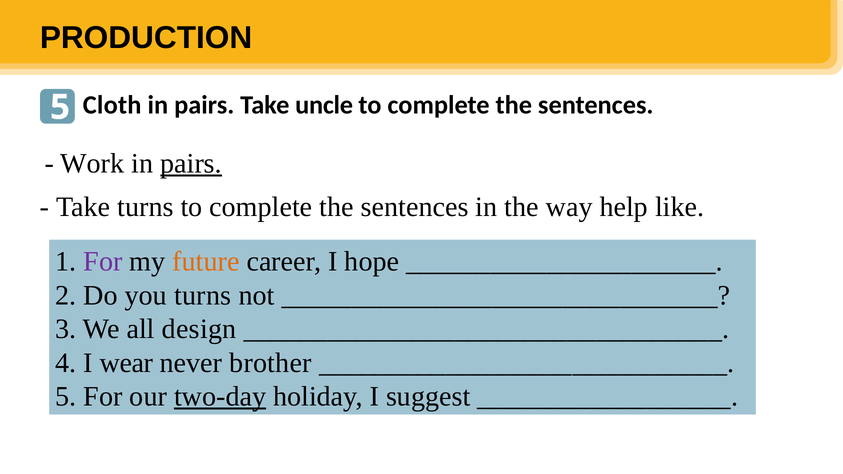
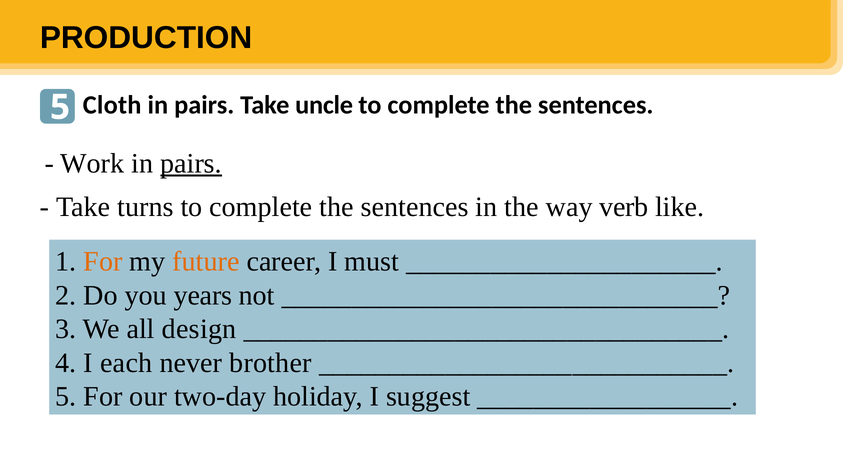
help: help -> verb (624, 207)
For colour: purple -> orange (103, 262)
hope: hope -> must (372, 262)
you turns: turns -> years (203, 295)
wear: wear -> each (126, 363)
two-day underline: present -> none (220, 397)
